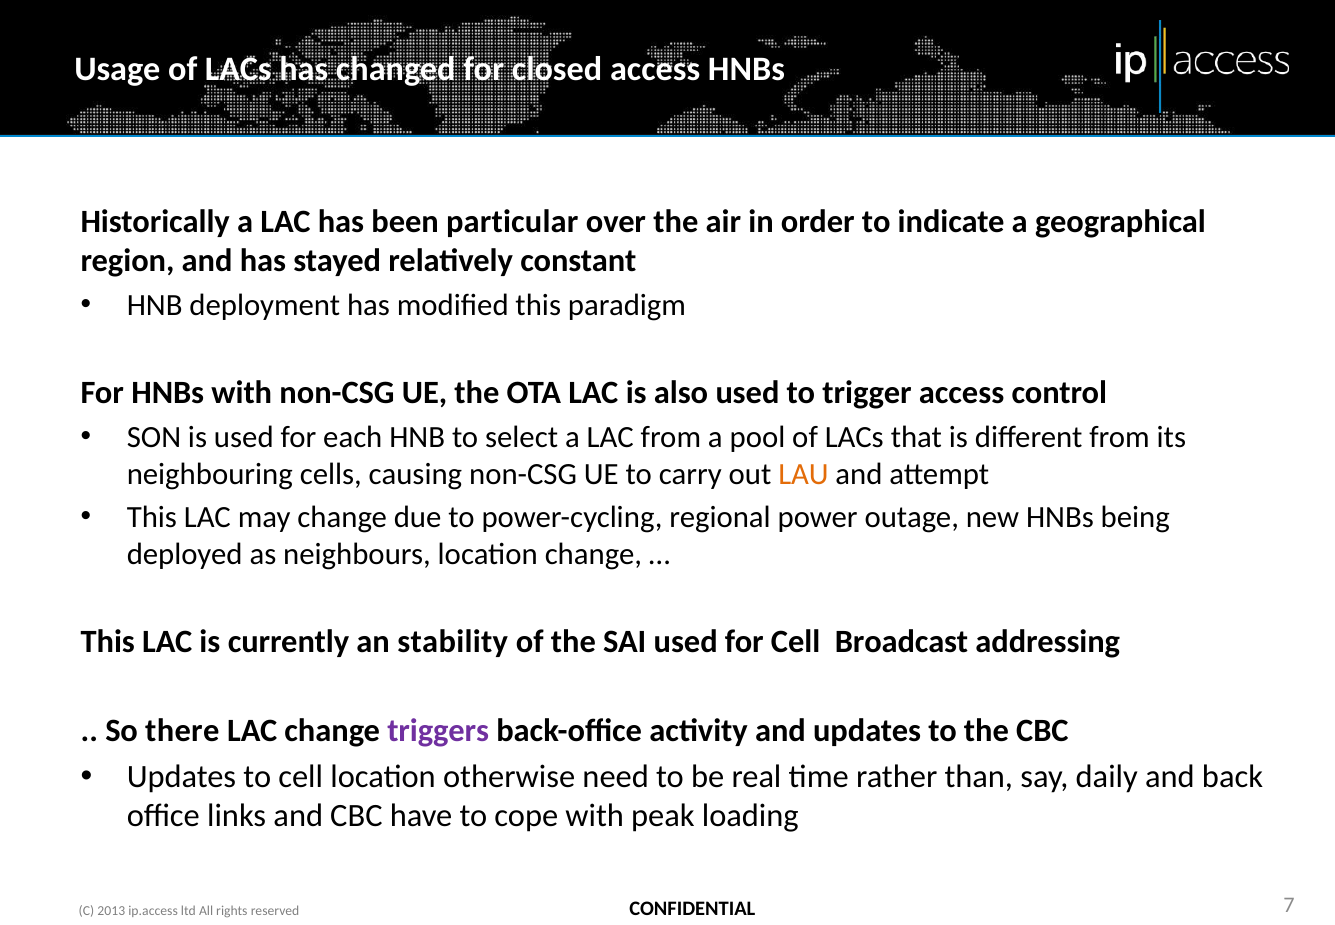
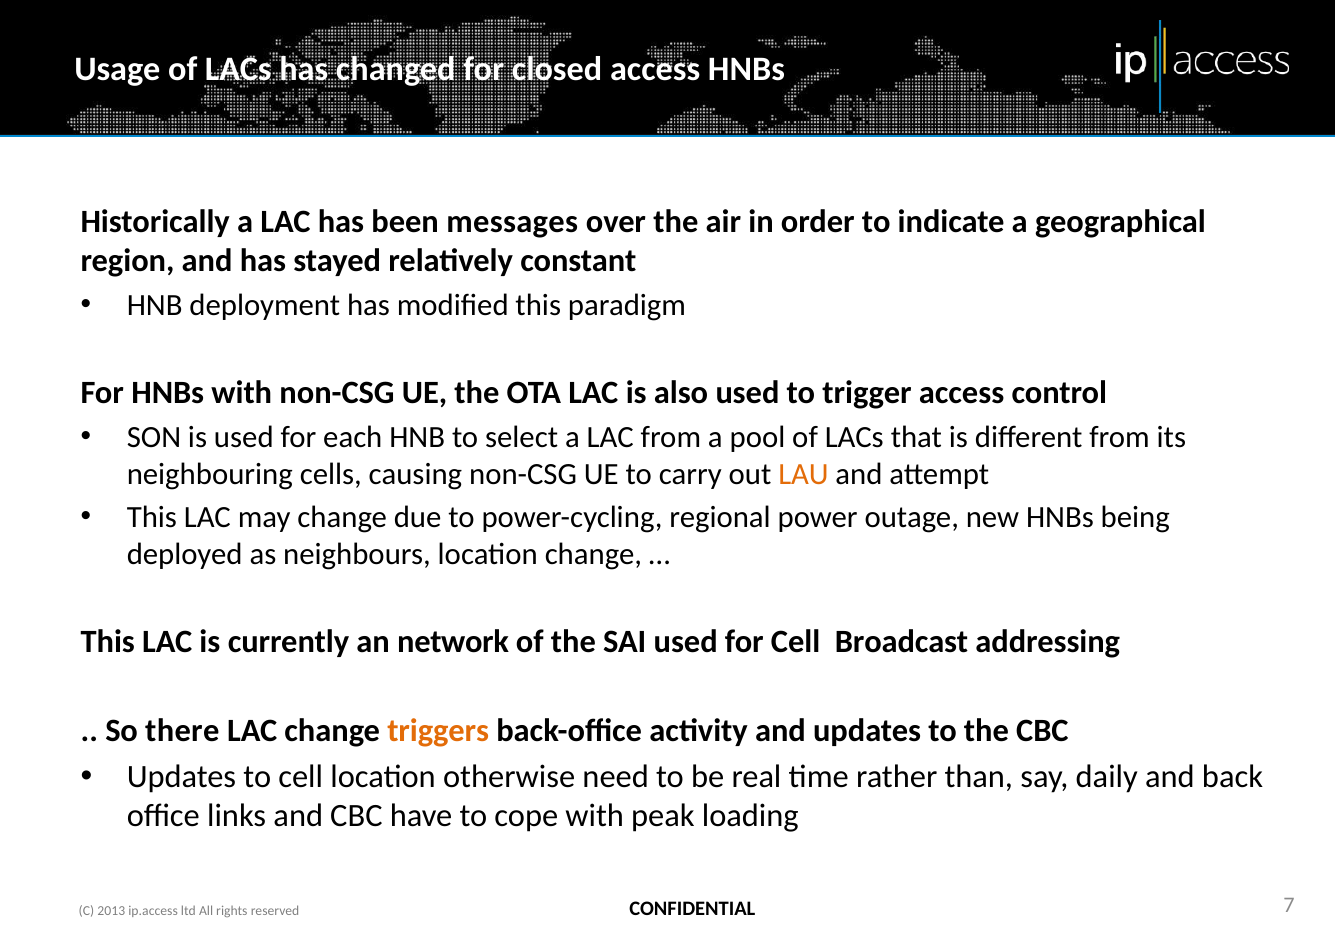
particular: particular -> messages (512, 222)
stability: stability -> network (453, 642)
triggers colour: purple -> orange (438, 731)
